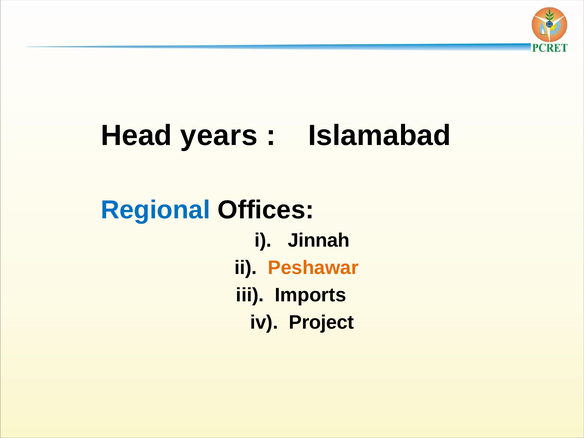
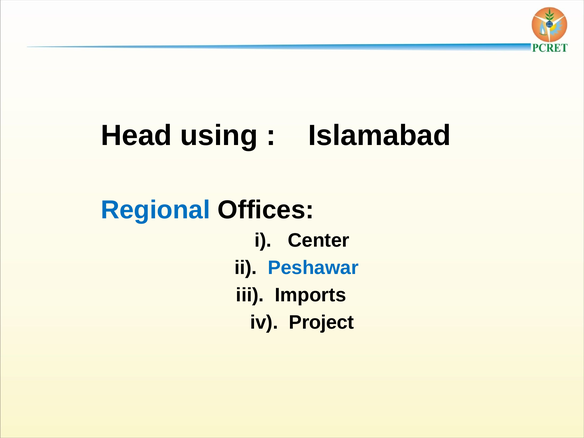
years: years -> using (219, 135)
Jinnah: Jinnah -> Center (319, 241)
Peshawar colour: orange -> blue (313, 268)
